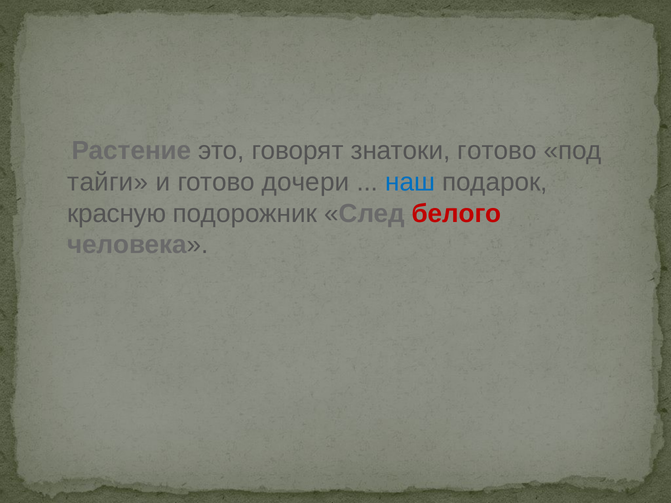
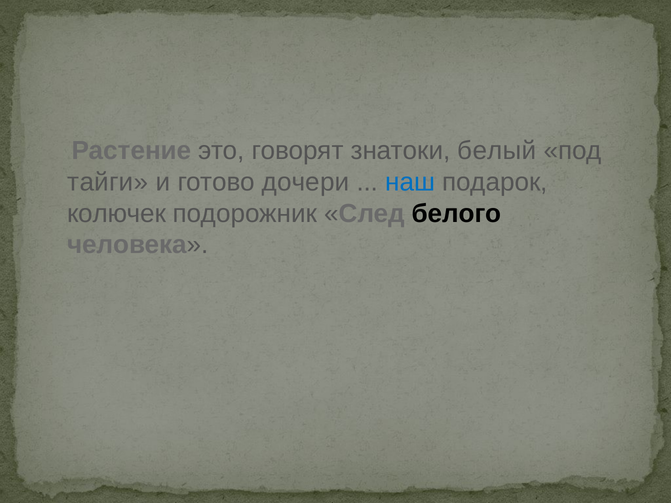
знатоки готово: готово -> белый (497, 151)
красную: красную -> колючек (117, 214)
белого colour: red -> black (457, 214)
